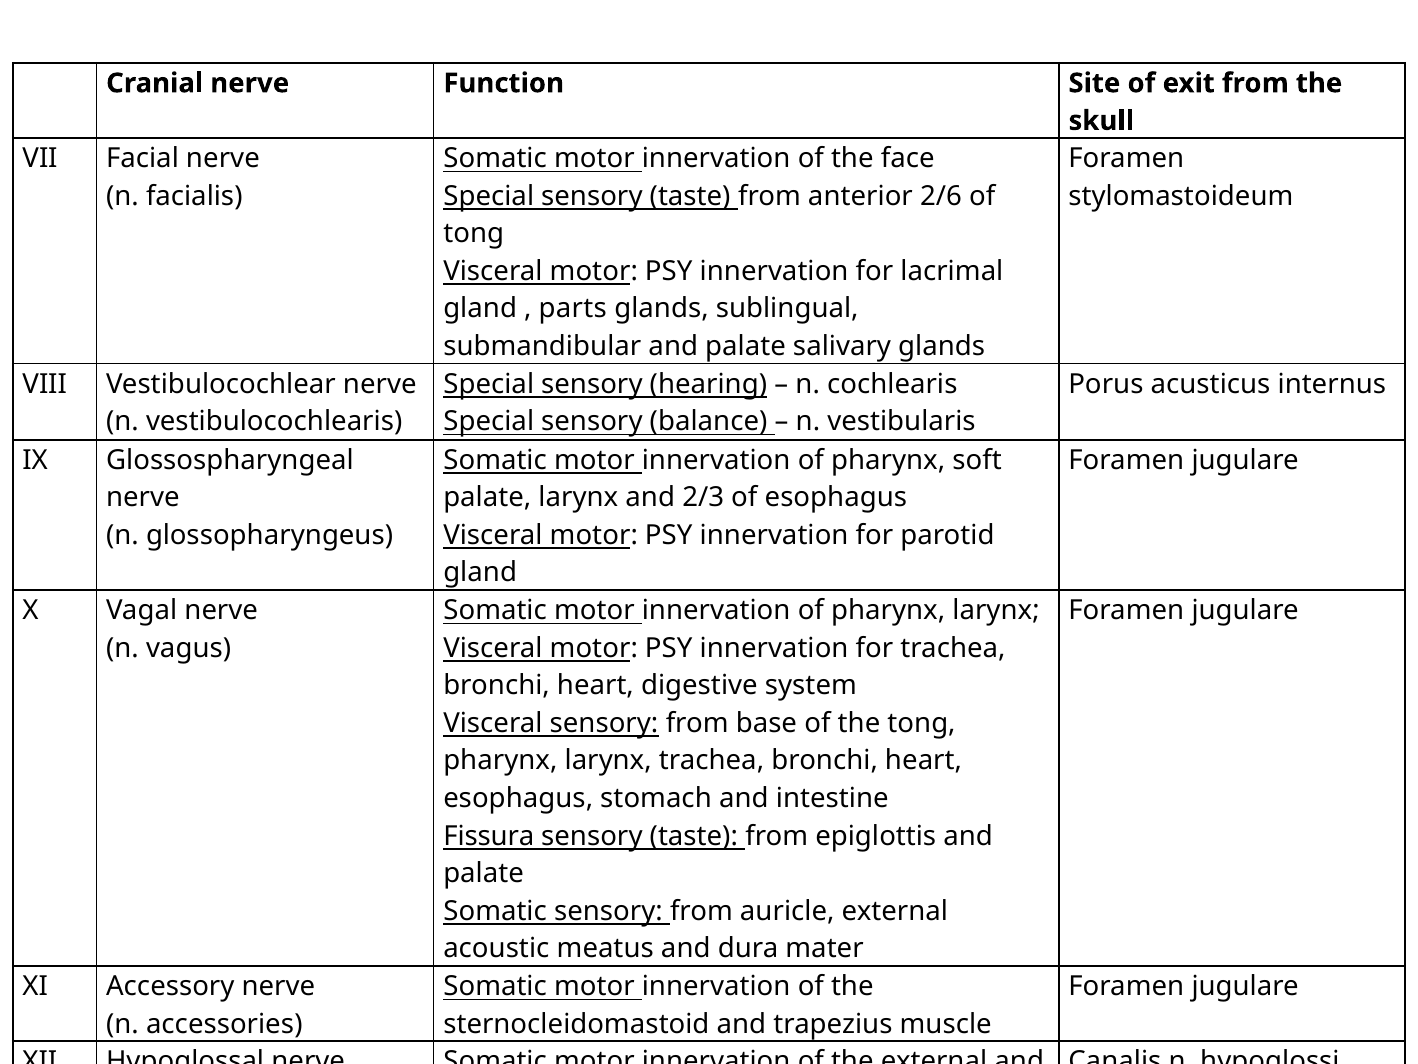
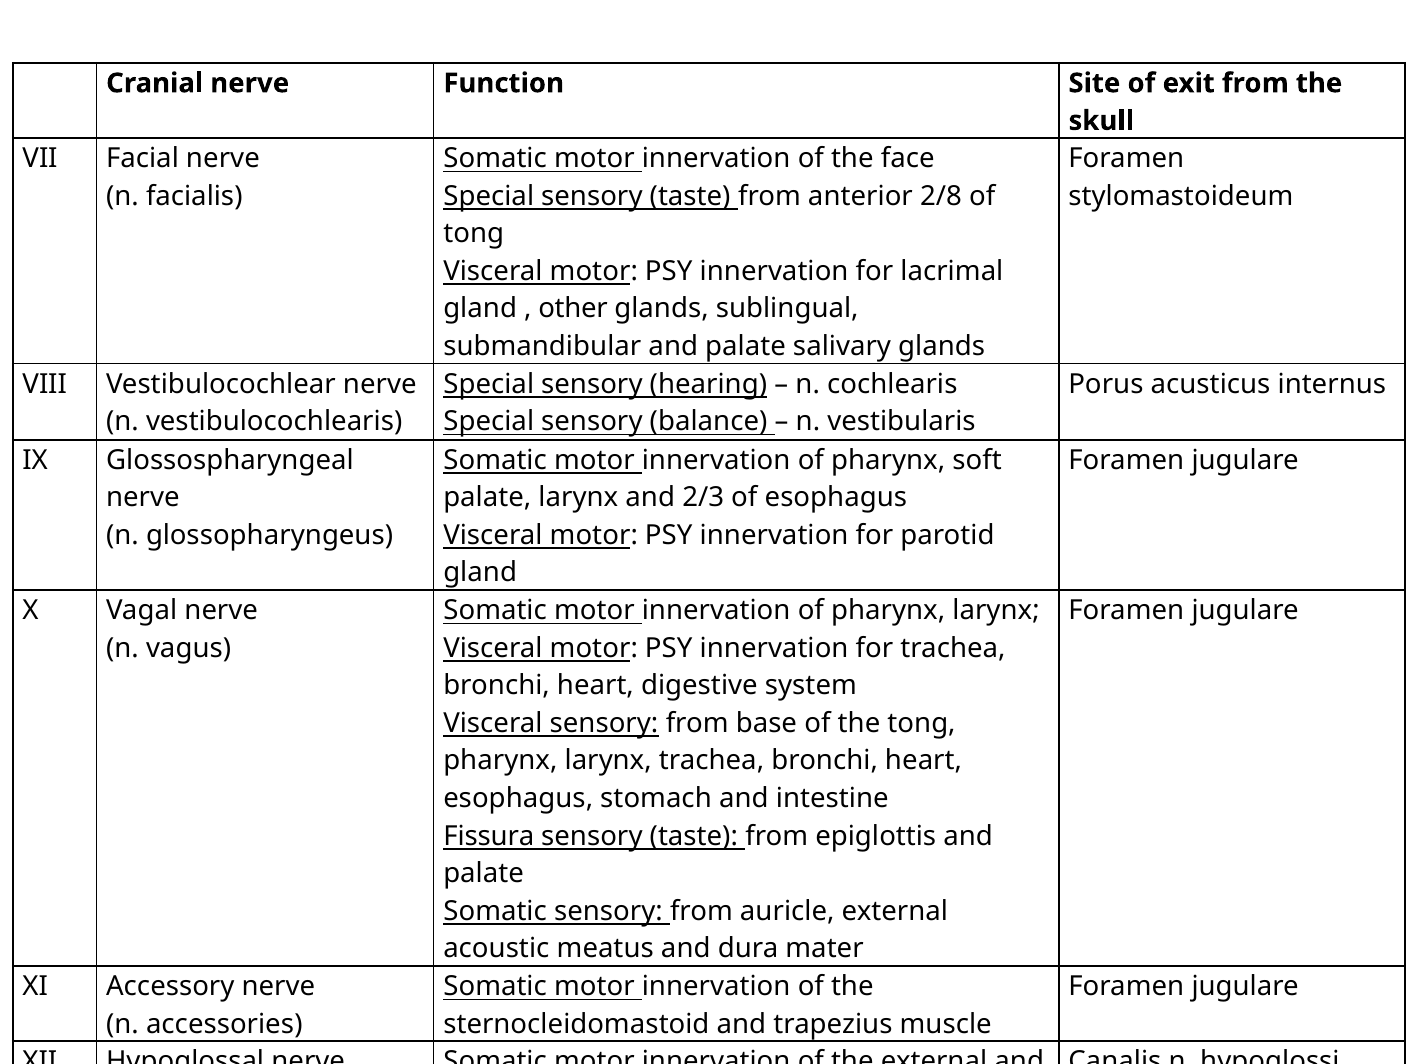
2/6: 2/6 -> 2/8 (941, 196)
parts: parts -> other (573, 309)
